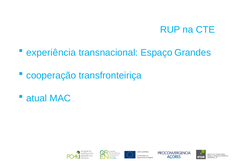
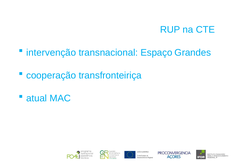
experiência: experiência -> intervenção (51, 52)
